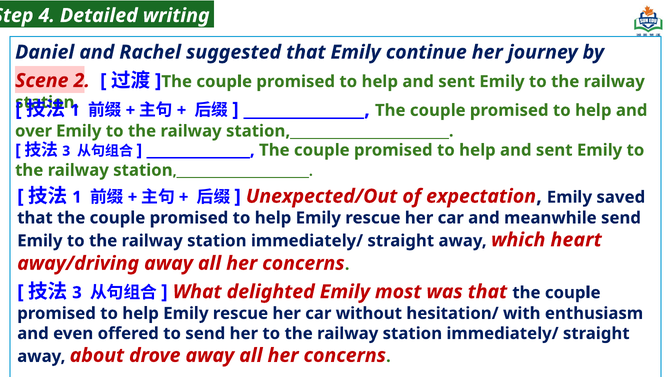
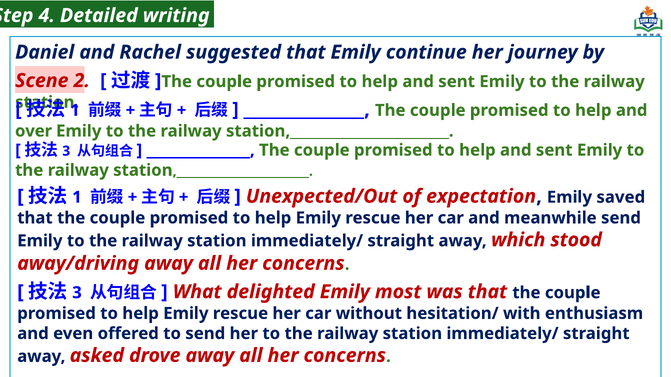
heart: heart -> stood (576, 240)
about: about -> asked (97, 356)
